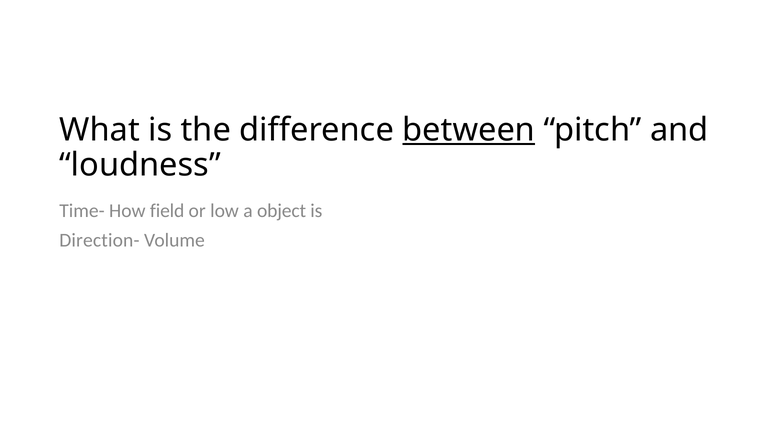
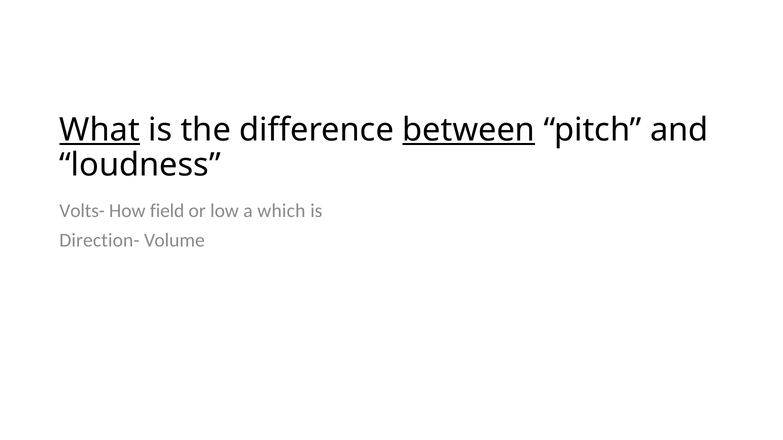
What underline: none -> present (100, 130)
Time-: Time- -> Volts- (82, 211)
object: object -> which (281, 211)
